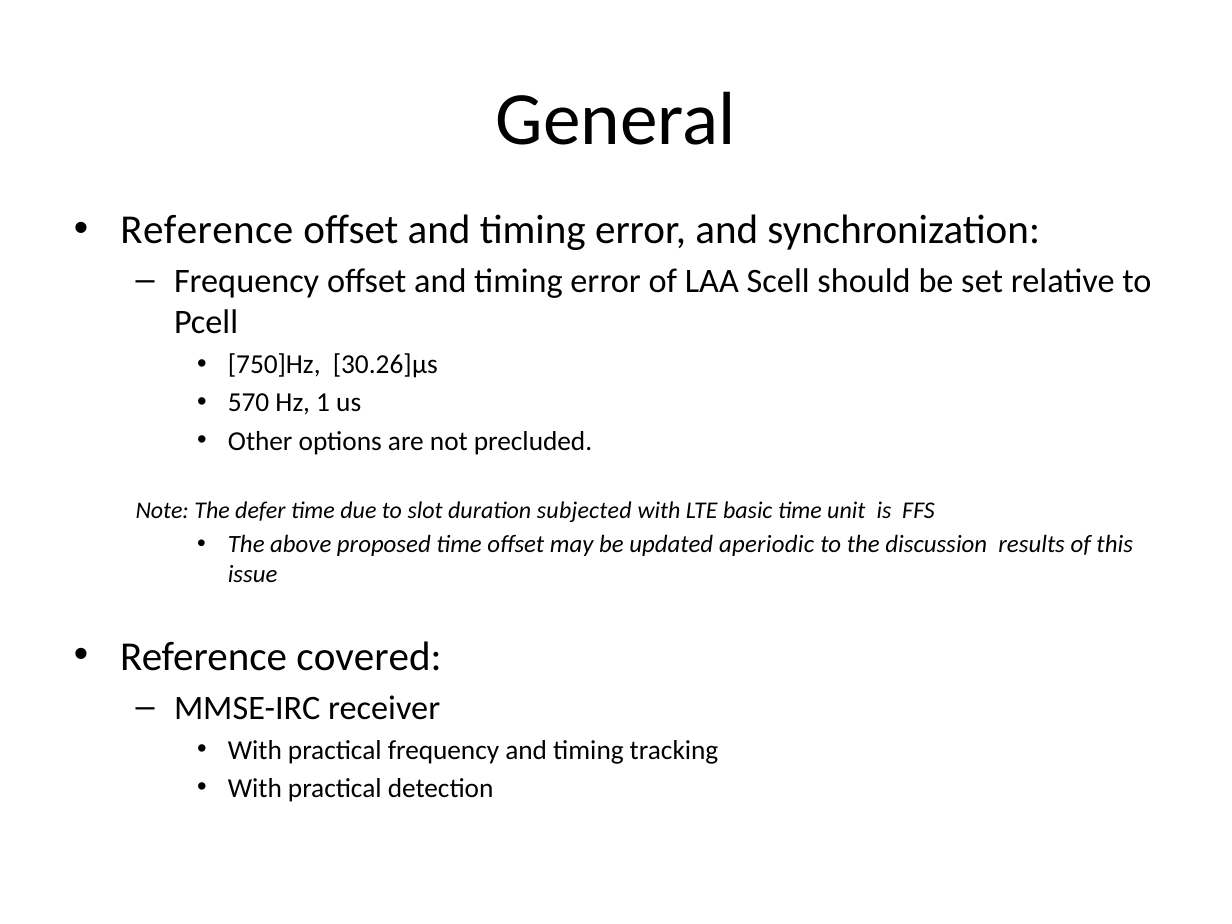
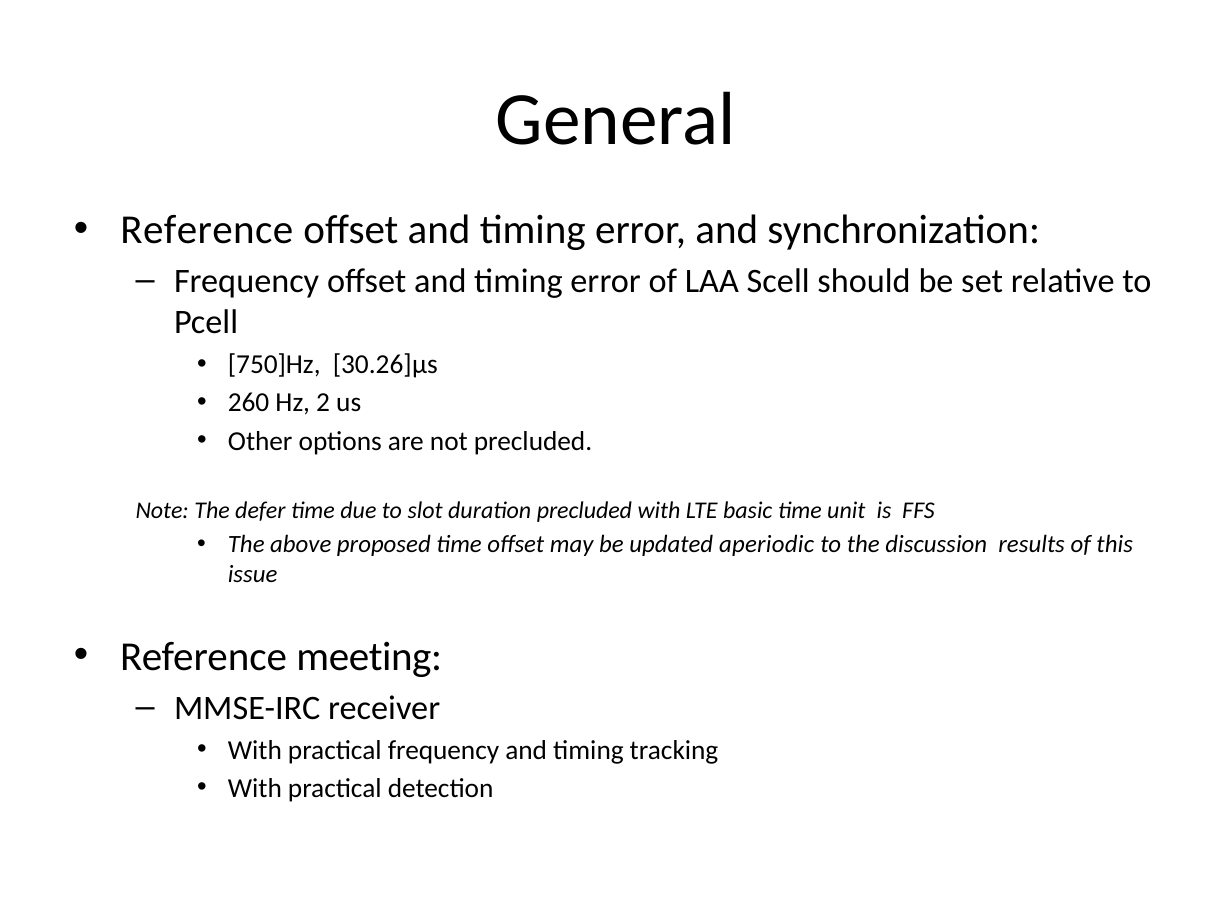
570: 570 -> 260 (249, 403)
1: 1 -> 2 (323, 403)
duration subjected: subjected -> precluded (584, 510)
covered: covered -> meeting (369, 657)
